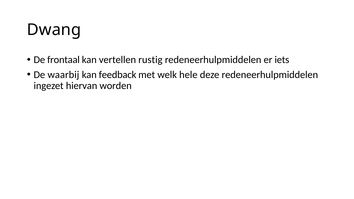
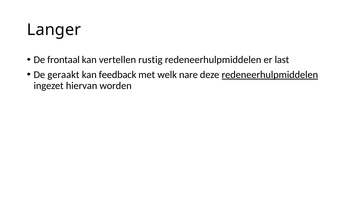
Dwang: Dwang -> Langer (54, 30)
iets: iets -> last (282, 60)
waarbij: waarbij -> geraakt (63, 75)
hele: hele -> nare (188, 75)
redeneerhulpmiddelen underline: none -> present (270, 75)
